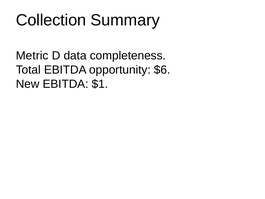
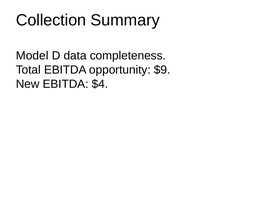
Metric: Metric -> Model (32, 56)
$6: $6 -> $9 (162, 70)
$1: $1 -> $4 (100, 84)
